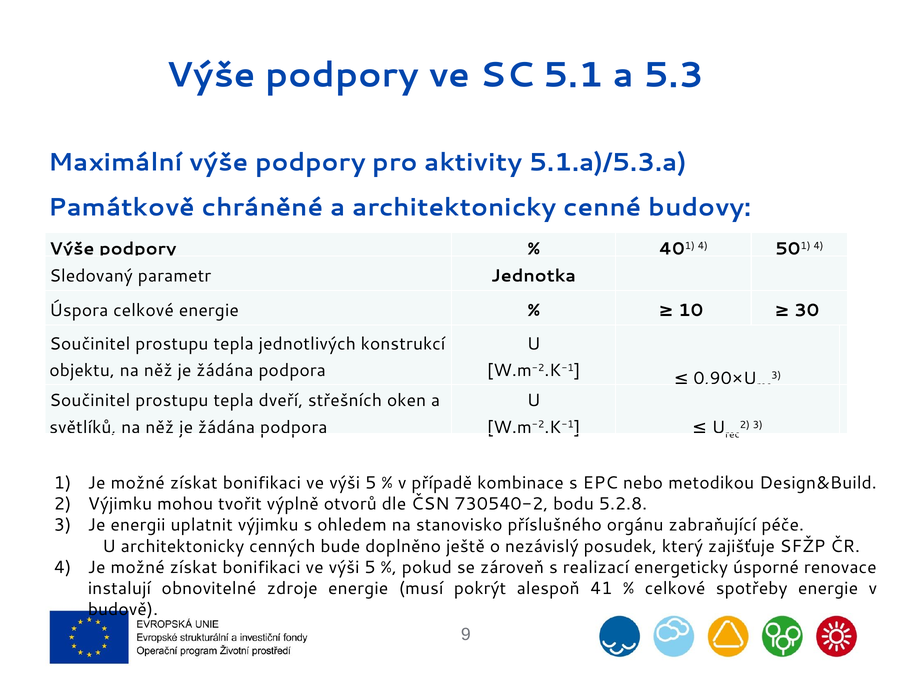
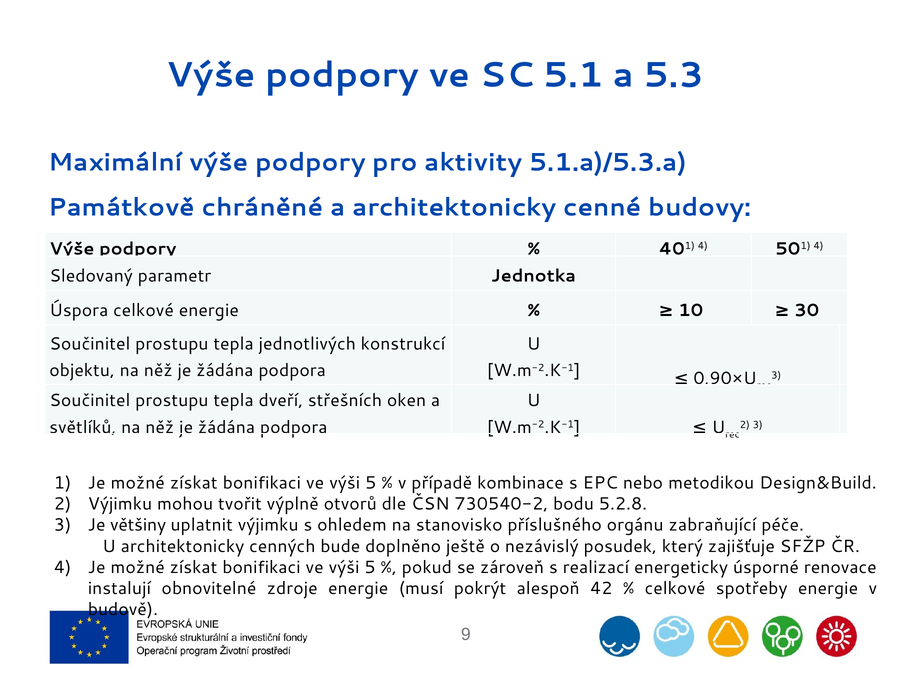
energii: energii -> většiny (138, 525)
41: 41 -> 42 (601, 589)
